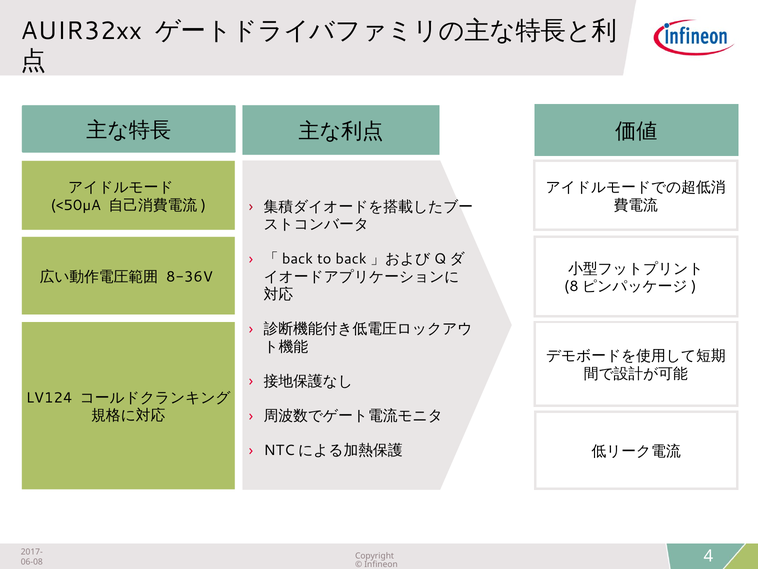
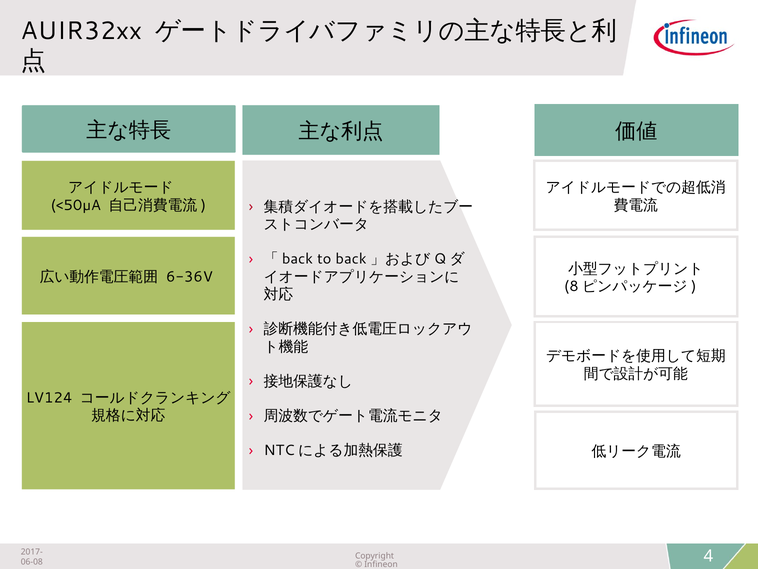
8-36V: 8-36V -> 6-36V (189, 276)
